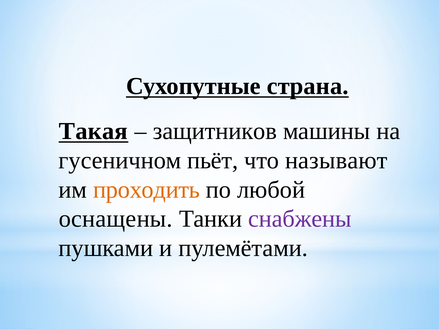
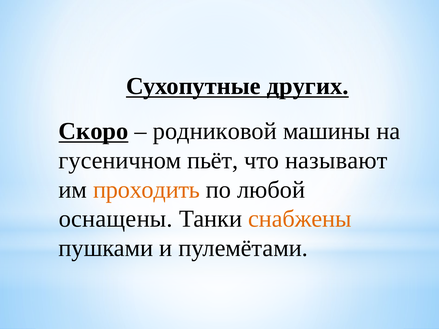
страна: страна -> других (308, 86)
Такая: Такая -> Скоро (94, 131)
защитников: защитников -> родниковой (215, 131)
снабжены colour: purple -> orange (300, 219)
